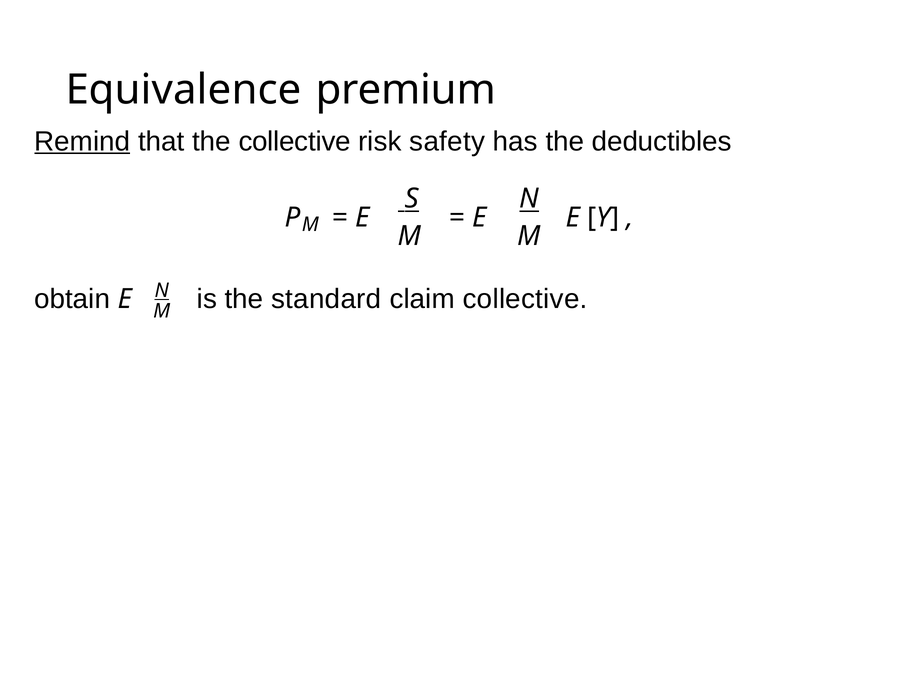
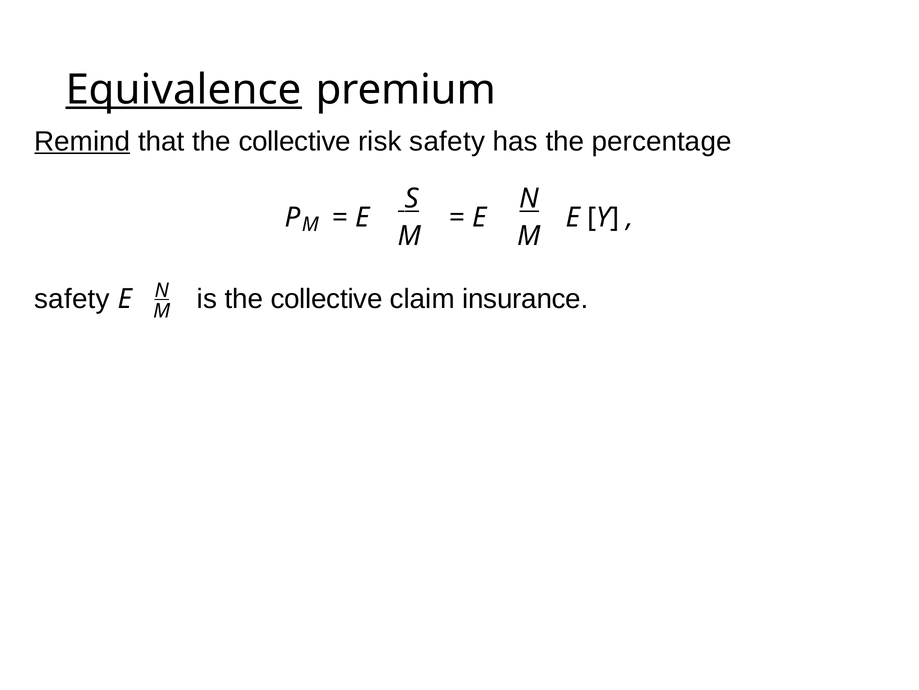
Equivalence underline: none -> present (184, 90)
deductibles: deductibles -> percentage (662, 141)
obtain: obtain -> safety (72, 299)
is the standard: standard -> collective (327, 299)
claim collective: collective -> insurance (525, 299)
